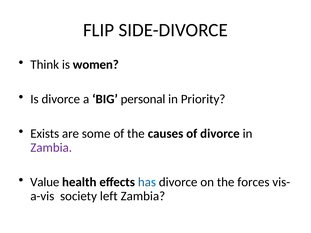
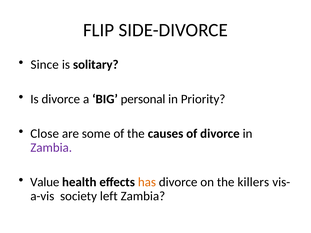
Think: Think -> Since (45, 65)
women: women -> solitary (96, 65)
Exists: Exists -> Close (45, 134)
has colour: blue -> orange (147, 182)
forces: forces -> killers (253, 182)
